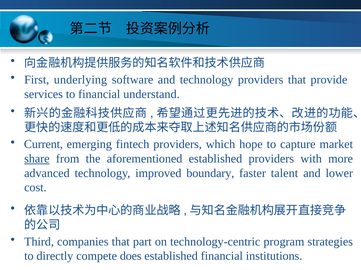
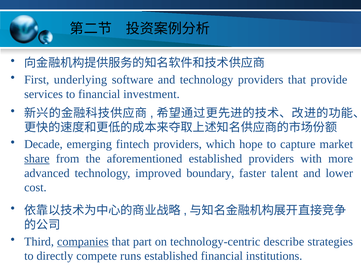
understand: understand -> investment (151, 94)
Current: Current -> Decade (43, 145)
companies underline: none -> present (83, 242)
program: program -> describe (284, 242)
does: does -> runs (131, 257)
